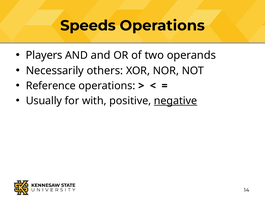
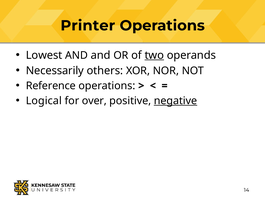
Speeds: Speeds -> Printer (88, 26)
Players: Players -> Lowest (44, 55)
two underline: none -> present (154, 55)
Usually: Usually -> Logical (44, 101)
with: with -> over (94, 101)
